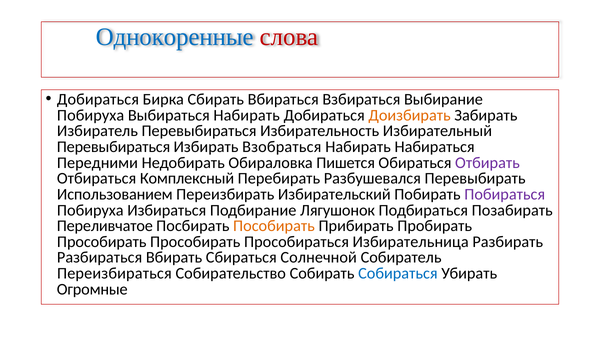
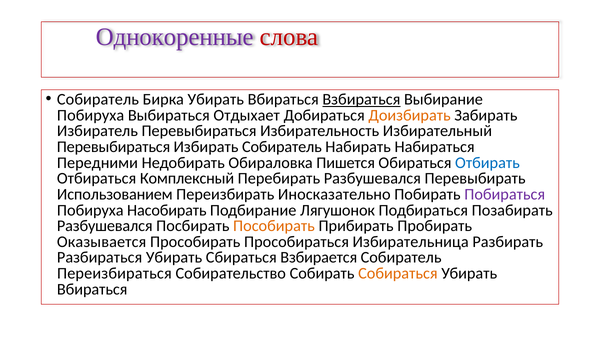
Однокоренные colour: blue -> purple (175, 37)
Добираться: Добираться -> Собиратель (98, 99)
Бирка Сбирать: Сбирать -> Убирать (216, 99)
Взбираться underline: none -> present (361, 99)
Выбираться Набирать: Набирать -> Отдыхает (247, 115)
Избирать Взобраться: Взобраться -> Собиратель (282, 147)
Отбирать colour: purple -> blue (487, 163)
Избирательский: Избирательский -> Иносказательно (334, 194)
Избираться: Избираться -> Насобирать (167, 210)
Переливчатое: Переливчатое -> Разбушевался (105, 226)
Прособирать: Прособирать -> Оказывается (102, 241)
Разбираться Вбирать: Вбирать -> Убирать (174, 257)
Солнечной: Солнечной -> Взбирается (319, 257)
Собираться colour: blue -> orange (398, 273)
Огромные: Огромные -> Вбираться (92, 289)
